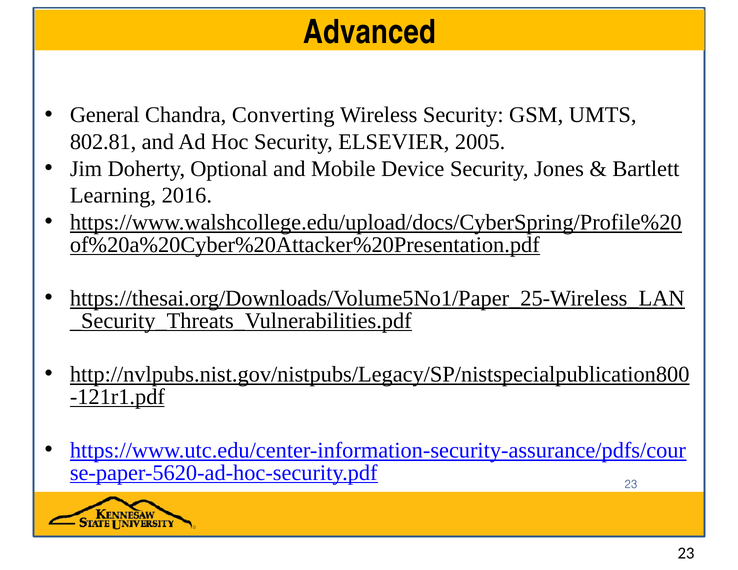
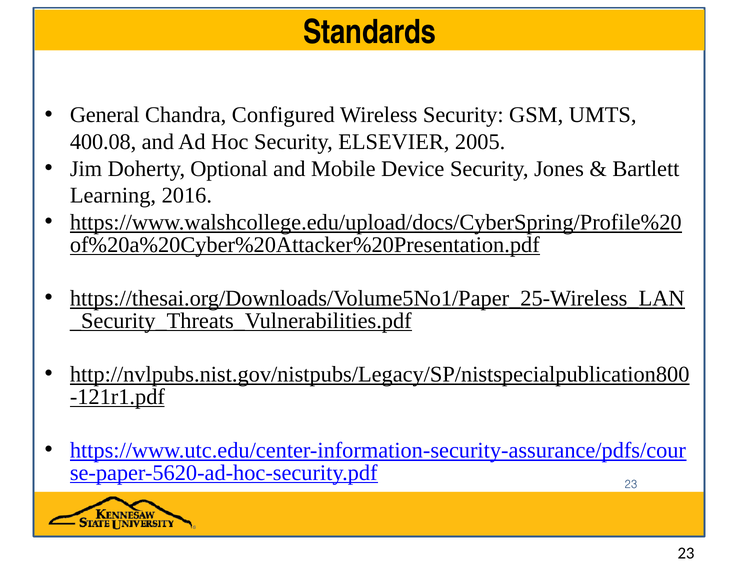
Advanced: Advanced -> Standards (370, 32)
Converting: Converting -> Configured (283, 115)
802.81: 802.81 -> 400.08 (103, 142)
